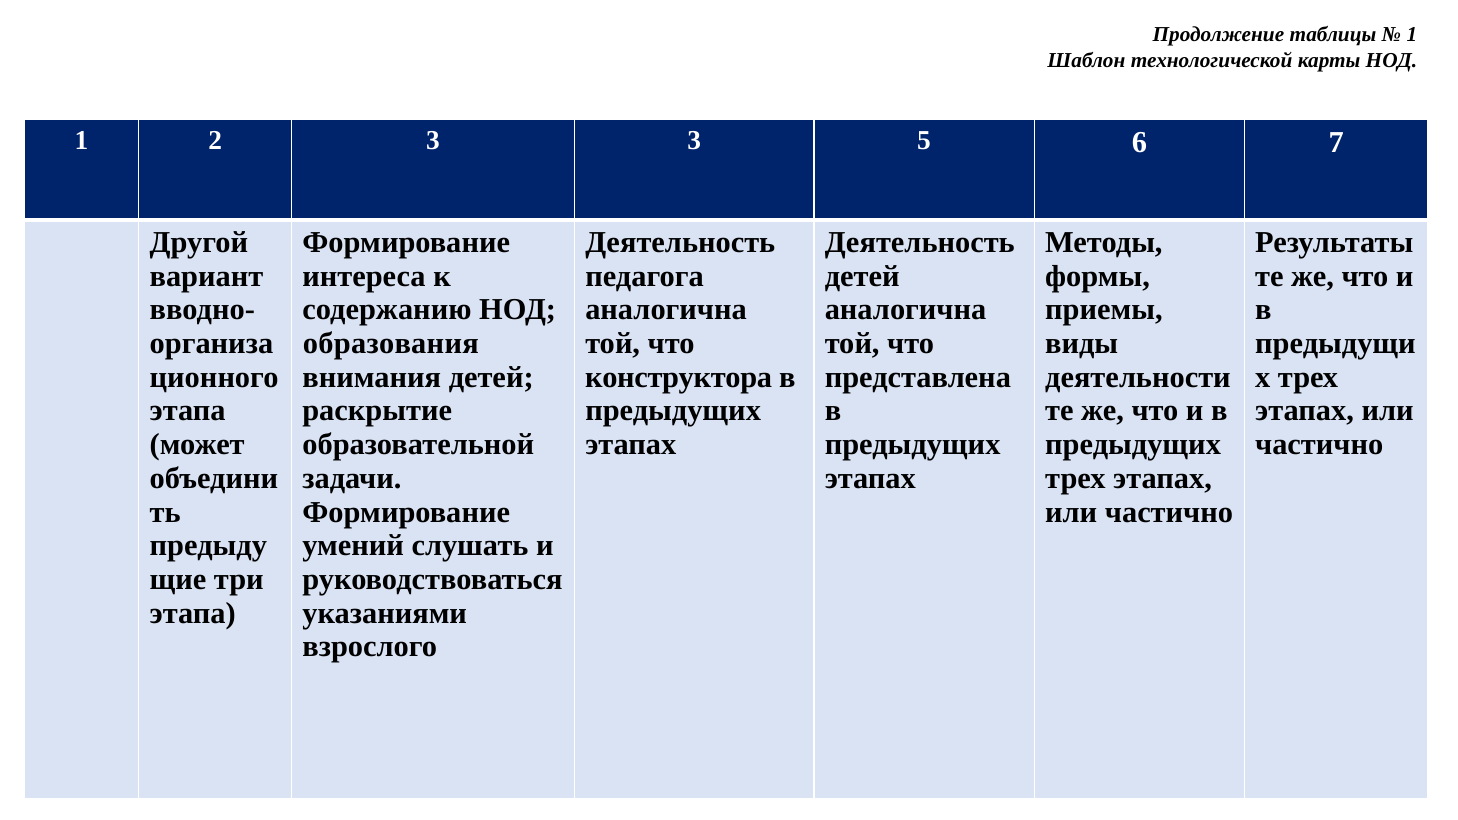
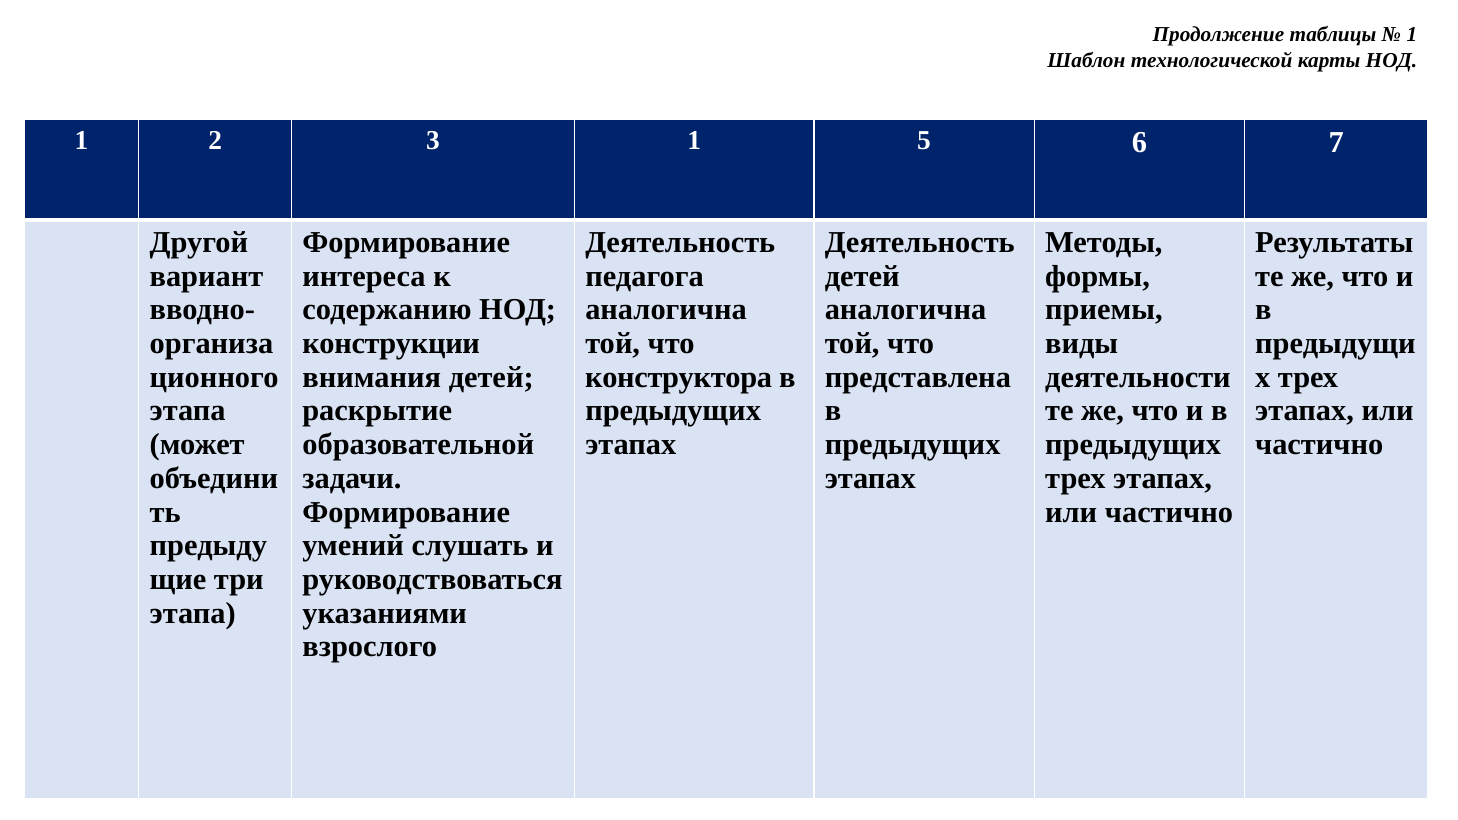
3 3: 3 -> 1 (694, 141)
образования: образования -> конструкции (391, 344)
